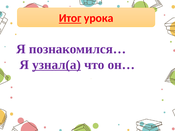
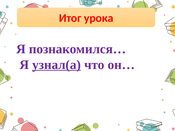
Итог underline: present -> none (70, 18)
